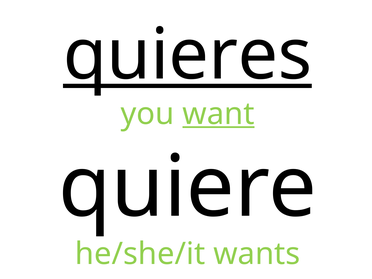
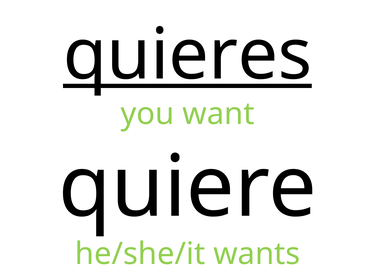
want underline: present -> none (218, 114)
